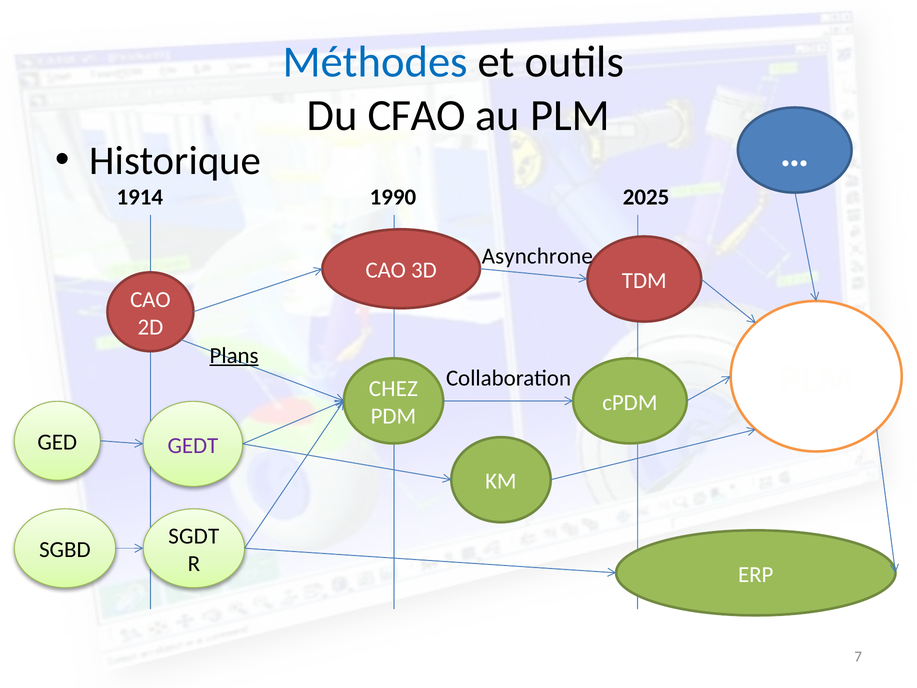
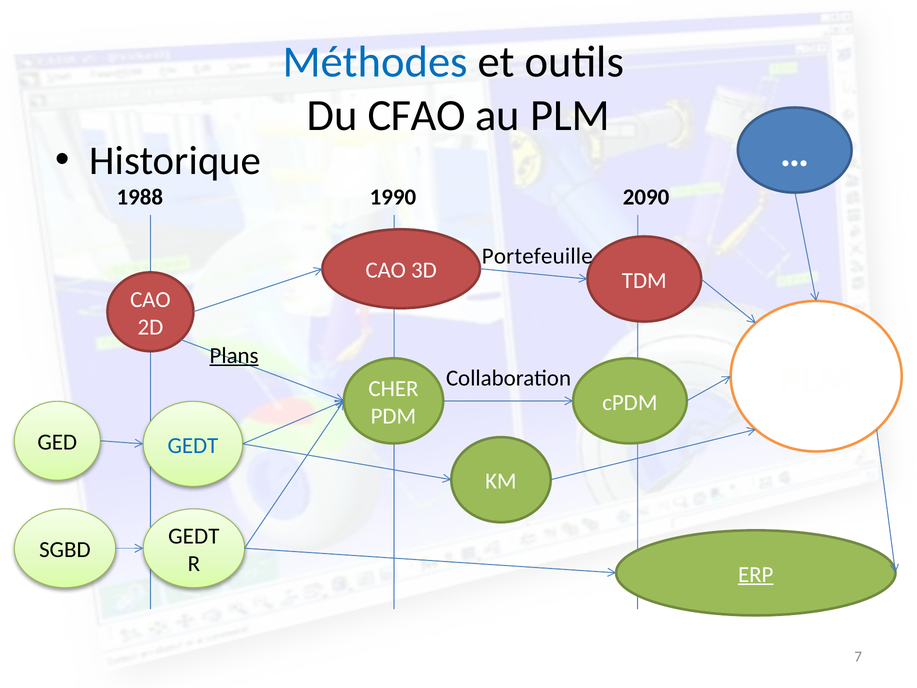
1914: 1914 -> 1988 (140, 197)
2025: 2025 -> 2090 (646, 197)
Asynchrone: Asynchrone -> Portefeuille (537, 256)
CHEZ: CHEZ -> CHER (393, 389)
GEDT colour: purple -> blue (193, 445)
SGDT: SGDT -> GEDT (194, 536)
ERP underline: none -> present (756, 574)
